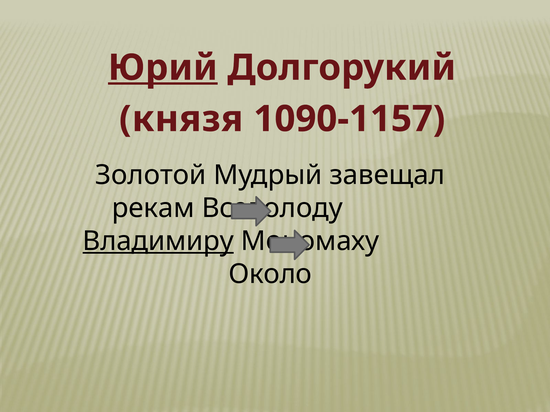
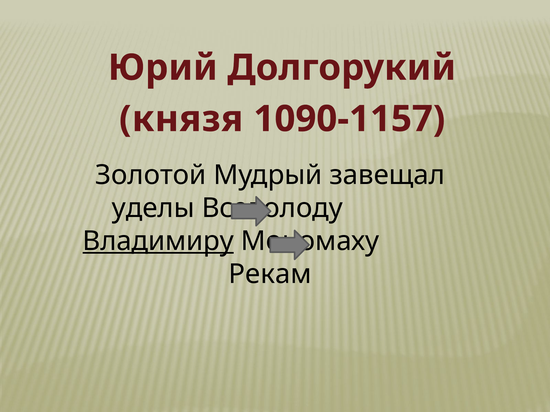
Юрий underline: present -> none (163, 68)
рекам: рекам -> уделы (153, 208)
Около: Около -> Рекам (270, 274)
